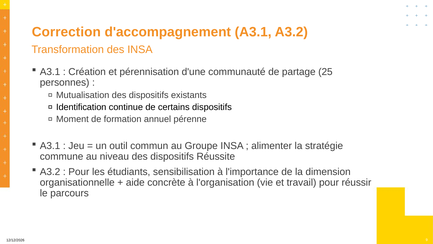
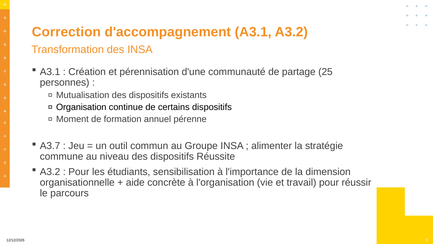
Identification: Identification -> Organisation (81, 107)
A3.1: A3.1 -> A3.7 (50, 146)
